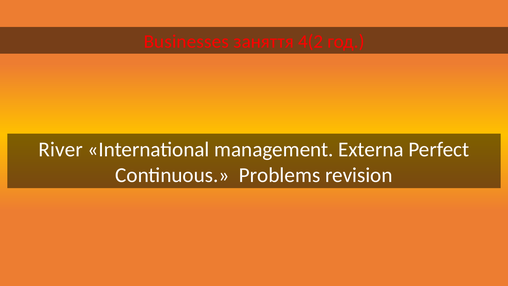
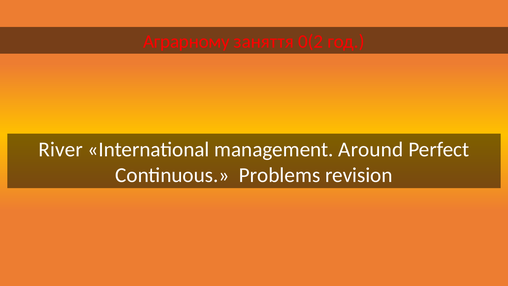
Businesses: Businesses -> Аграрному (186, 42)
4(2: 4(2 -> 0(2 (311, 42)
Externa: Externa -> Around (371, 150)
